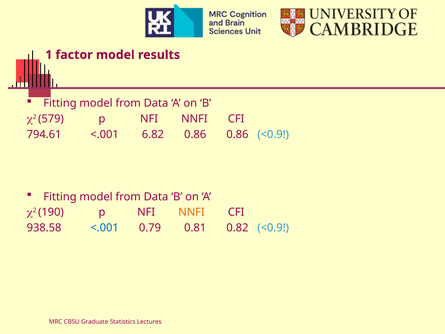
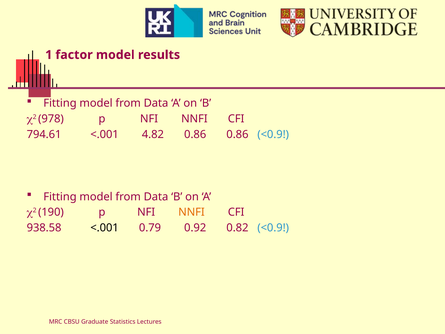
579: 579 -> 978 (51, 119)
6.82: 6.82 -> 4.82 (153, 134)
<.001 colour: blue -> black (105, 228)
0.81: 0.81 -> 0.92 (195, 228)
